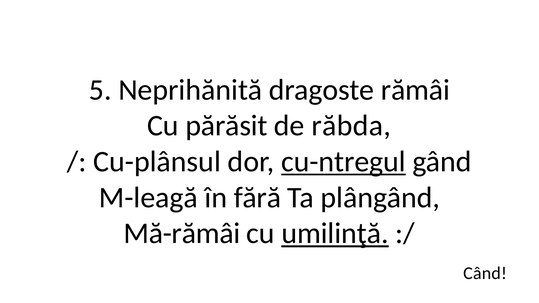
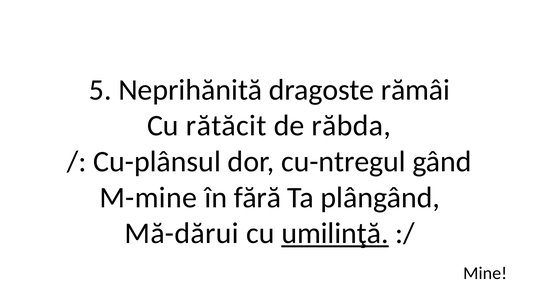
părăsit: părăsit -> rătăcit (226, 126)
cu-ntregul underline: present -> none (343, 162)
M-leagă: M-leagă -> M-mine (148, 198)
Mă-rămâi: Mă-rămâi -> Mă-dărui (182, 234)
Când: Când -> Mine (485, 273)
